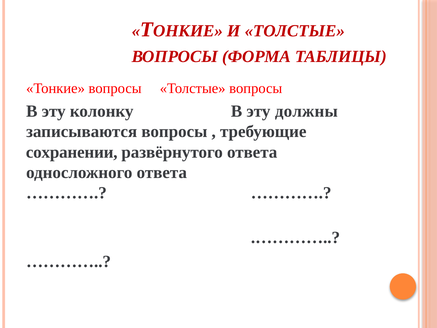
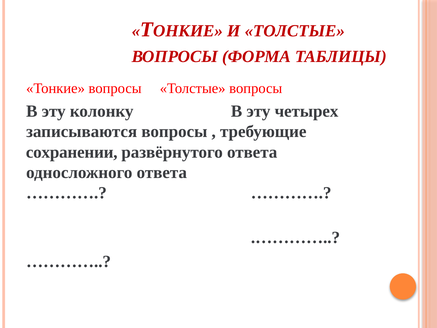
должны: должны -> четырех (306, 111)
